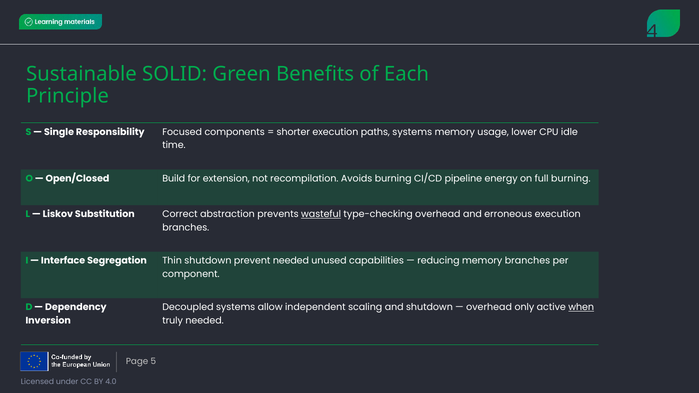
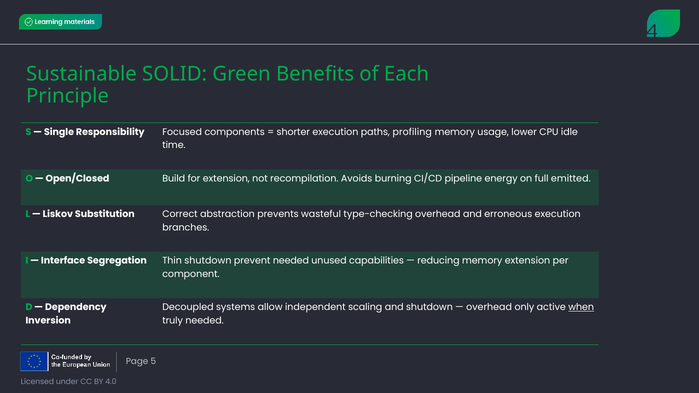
paths systems: systems -> profiling (412, 132)
full burning: burning -> emitted (571, 179)
wasteful underline: present -> none (321, 214)
memory branches: branches -> extension (527, 261)
